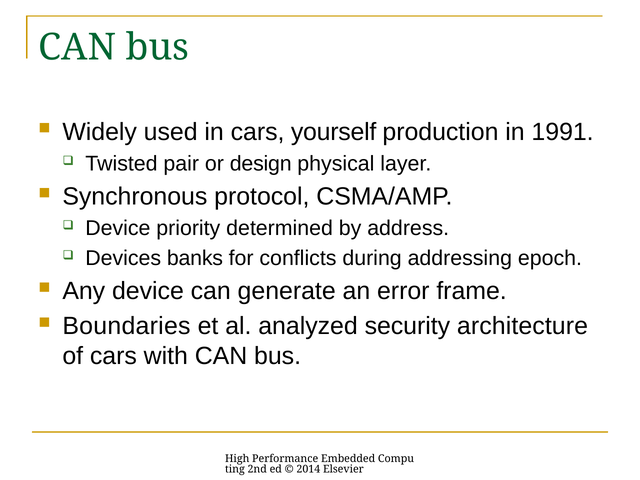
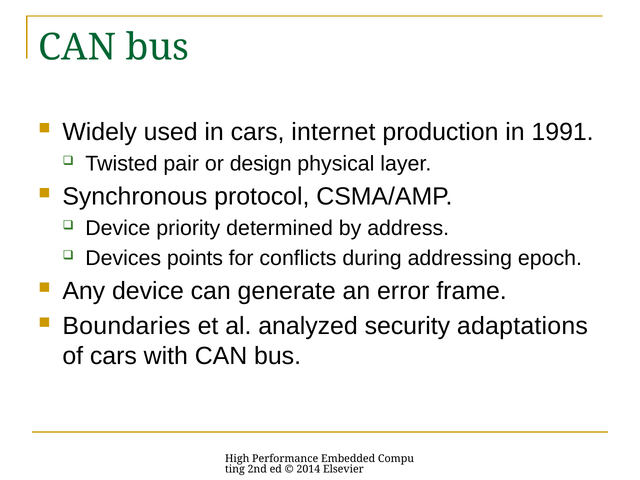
yourself: yourself -> internet (333, 132)
banks: banks -> points (195, 258)
architecture: architecture -> adaptations (522, 326)
